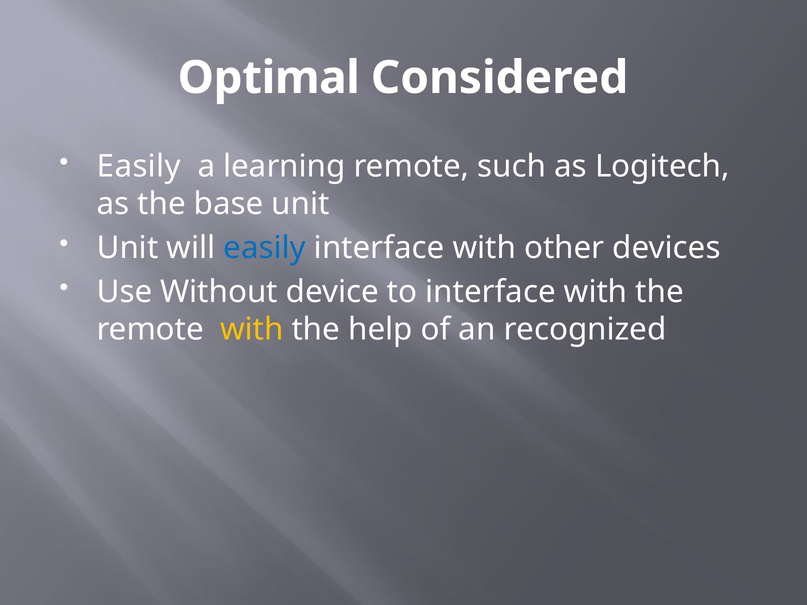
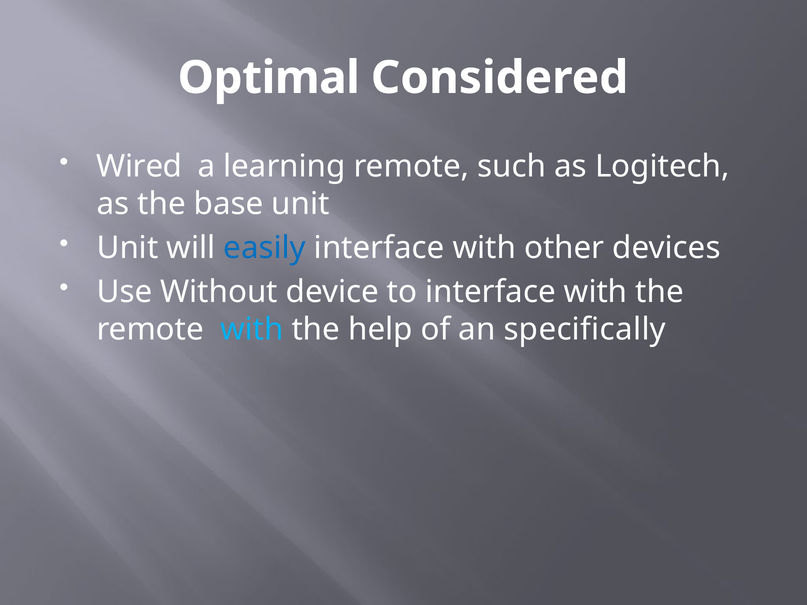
Easily: Easily -> Wired (139, 166)
with colour: yellow -> light blue (252, 330)
recognized: recognized -> specifically (585, 330)
